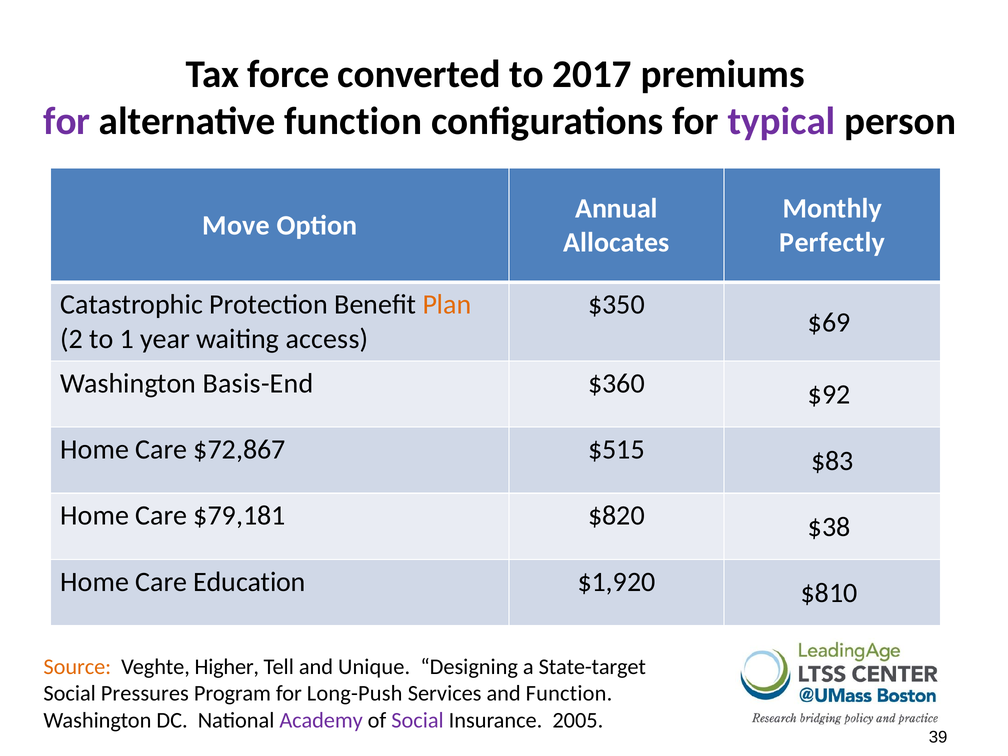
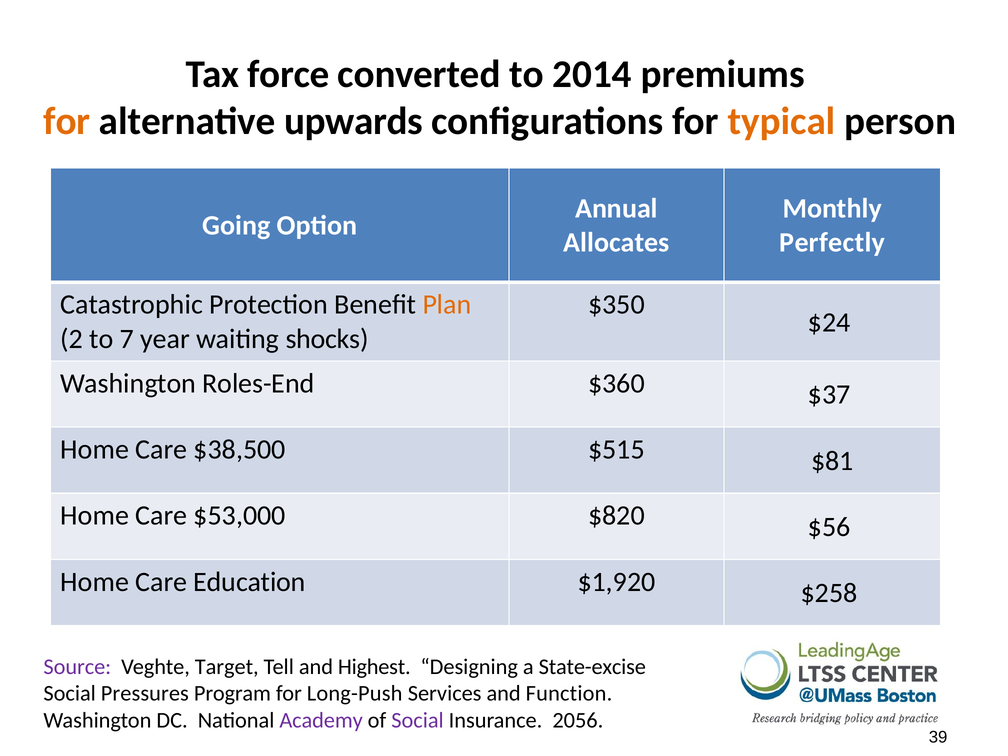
2017: 2017 -> 2014 (592, 74)
for colour: purple -> orange (67, 121)
alternative function: function -> upwards (354, 121)
typical colour: purple -> orange (781, 121)
Move: Move -> Going (236, 225)
$69: $69 -> $24 (829, 322)
1: 1 -> 7 (127, 339)
access: access -> shocks (327, 339)
Basis-End: Basis-End -> Roles-End (258, 383)
$92: $92 -> $37 (829, 395)
$72,867: $72,867 -> $38,500 (240, 450)
$83: $83 -> $81 (832, 461)
$79,181: $79,181 -> $53,000 (240, 516)
$38: $38 -> $56 (829, 527)
$810: $810 -> $258 (829, 593)
Source colour: orange -> purple (77, 667)
Higher: Higher -> Target (227, 667)
Unique: Unique -> Highest (374, 667)
State-target: State-target -> State-excise (592, 667)
2005: 2005 -> 2056 (578, 720)
